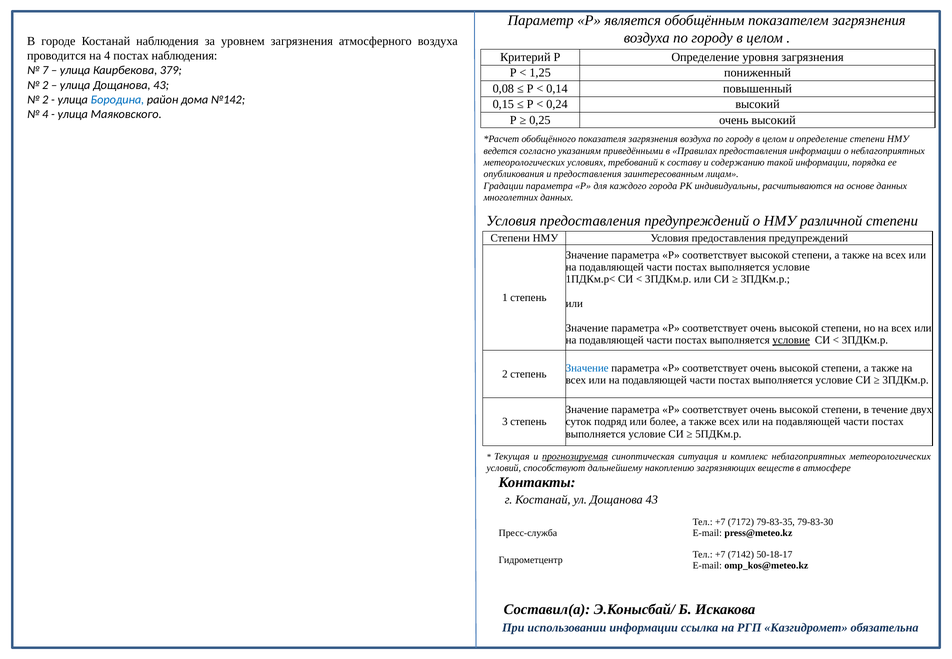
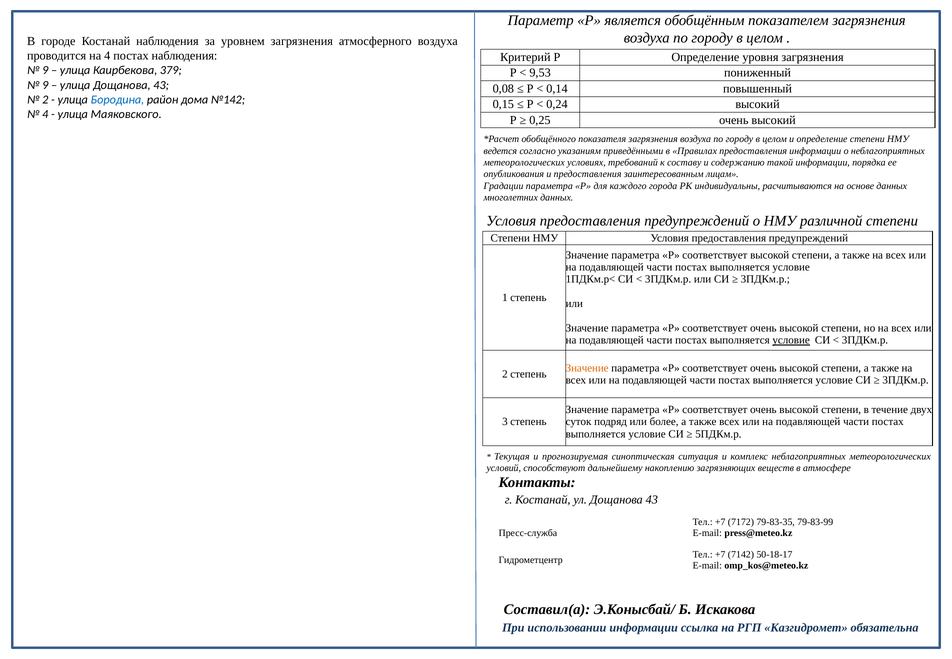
7: 7 -> 9 (45, 70)
1,25: 1,25 -> 9,53 (540, 73)
2: 2 -> 9 (45, 85)
Значение colour: blue -> orange (587, 368)
прогнозируемая underline: present -> none (575, 457)
79-83-30: 79-83-30 -> 79-83-99 (815, 522)
